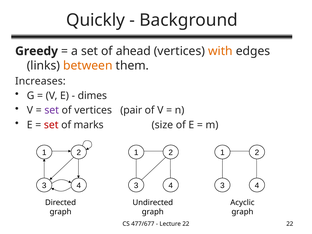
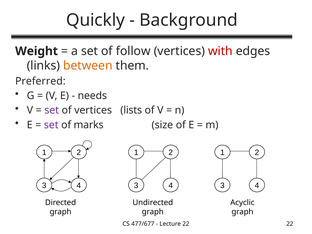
Greedy: Greedy -> Weight (37, 51)
ahead: ahead -> follow (133, 51)
with colour: orange -> red (220, 51)
Increases: Increases -> Preferred (40, 81)
dimes: dimes -> needs (92, 96)
pair: pair -> lists (131, 110)
set colour: red -> purple (51, 125)
